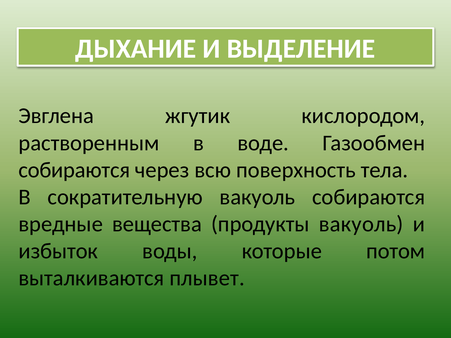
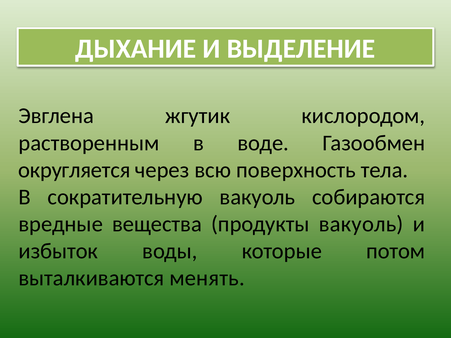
собираются: собираются -> округляется (74, 170)
плывет: плывет -> менять (207, 278)
